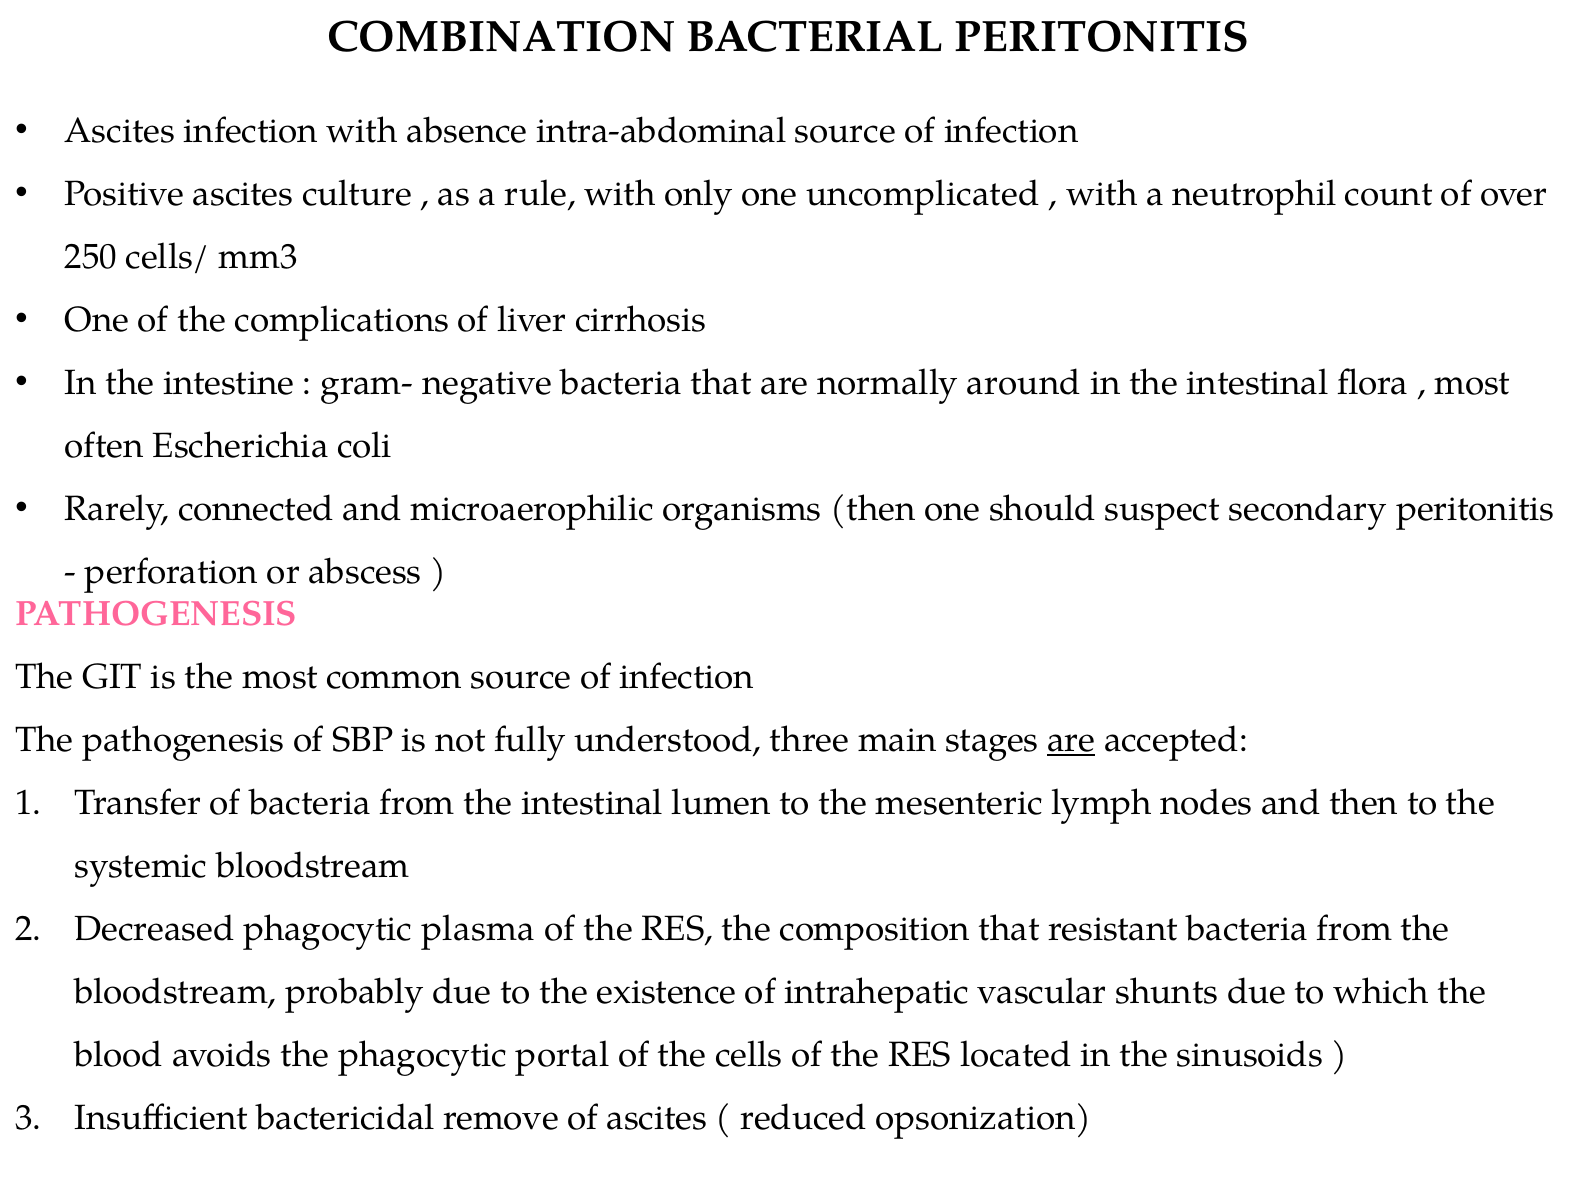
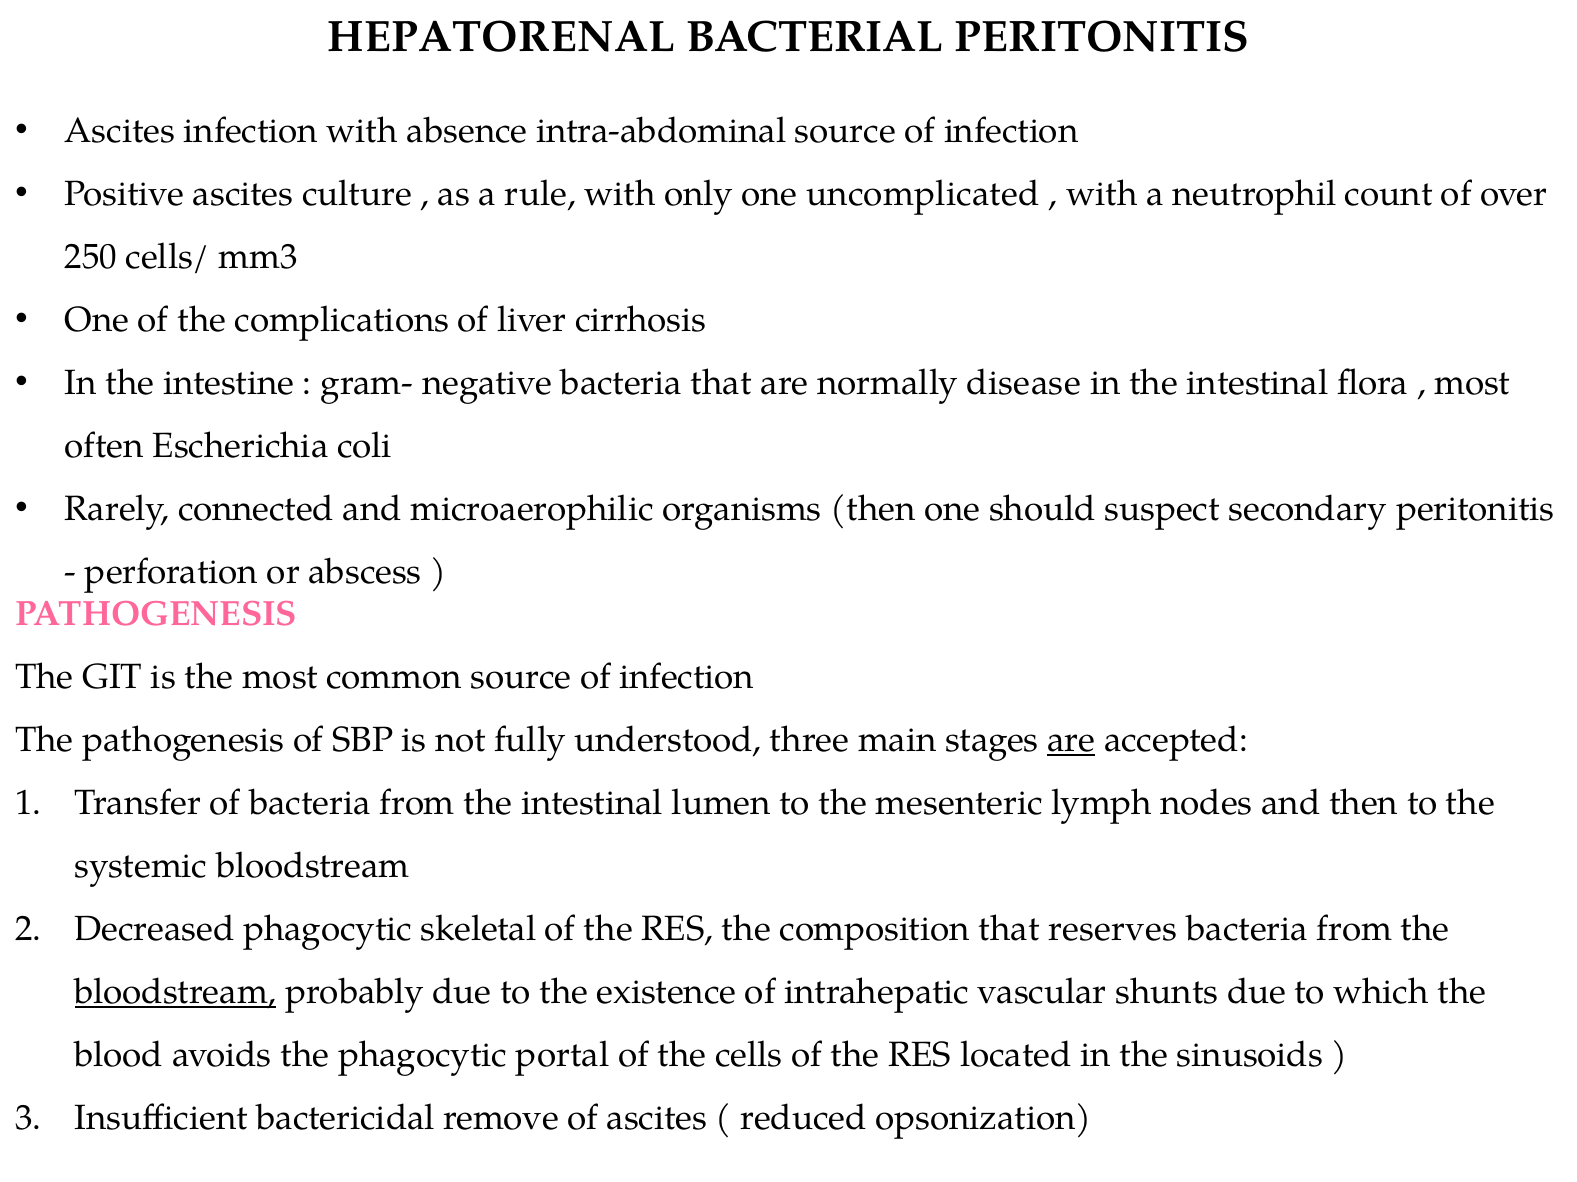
COMBINATION: COMBINATION -> HEPATORENAL (501, 37)
around: around -> disease (1024, 383)
plasma: plasma -> skeletal (479, 929)
resistant: resistant -> reserves (1113, 929)
bloodstream underline: none -> present (176, 992)
